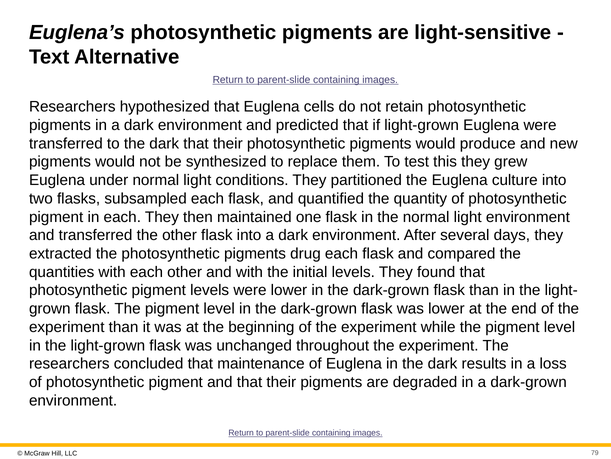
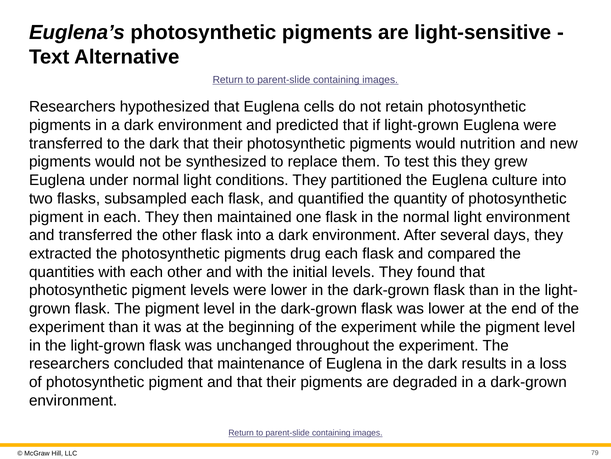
produce: produce -> nutrition (488, 143)
